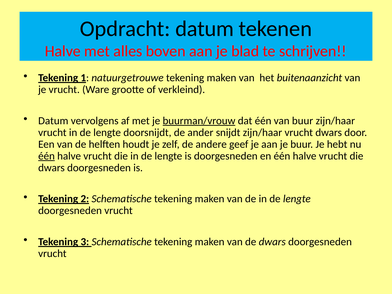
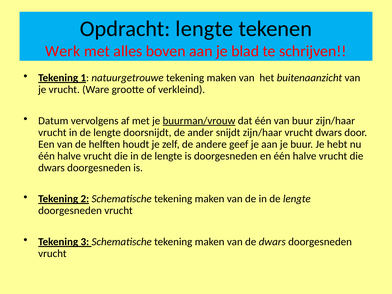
Opdracht datum: datum -> lengte (204, 29)
Halve: Halve -> Werk (63, 51)
één underline: present -> none (47, 156)
